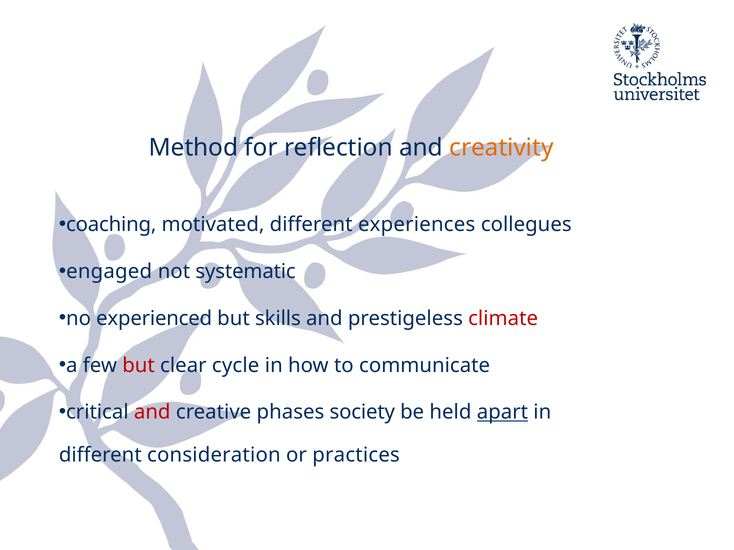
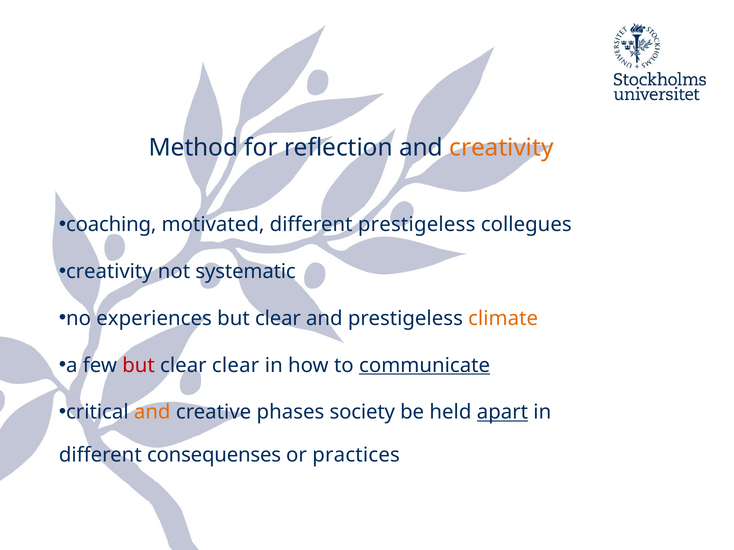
different experiences: experiences -> prestigeless (417, 225)
engaged: engaged -> creativity (109, 272)
experienced: experienced -> experiences (154, 319)
skills: skills -> clear (278, 319)
climate colour: red -> orange (503, 319)
clear cycle: cycle -> clear (236, 366)
communicate underline: none -> present (425, 366)
and colour: red -> orange (152, 413)
consideration: consideration -> consequenses (214, 455)
